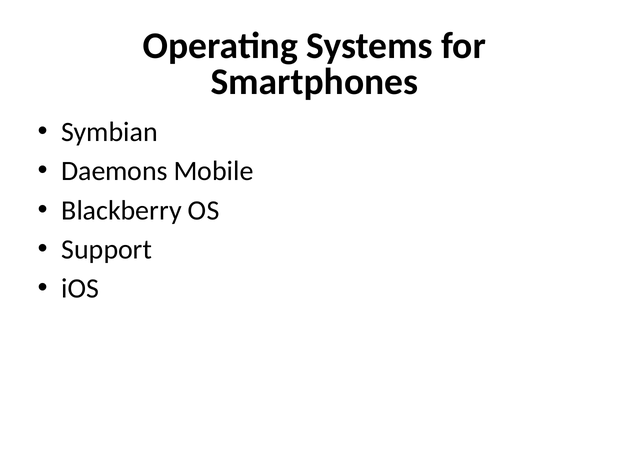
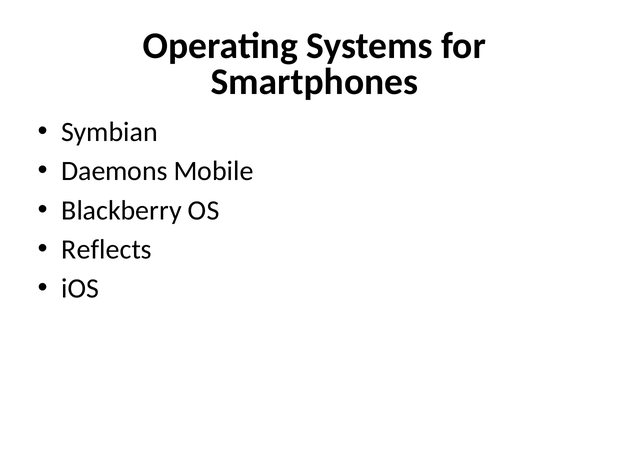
Support: Support -> Reflects (107, 249)
